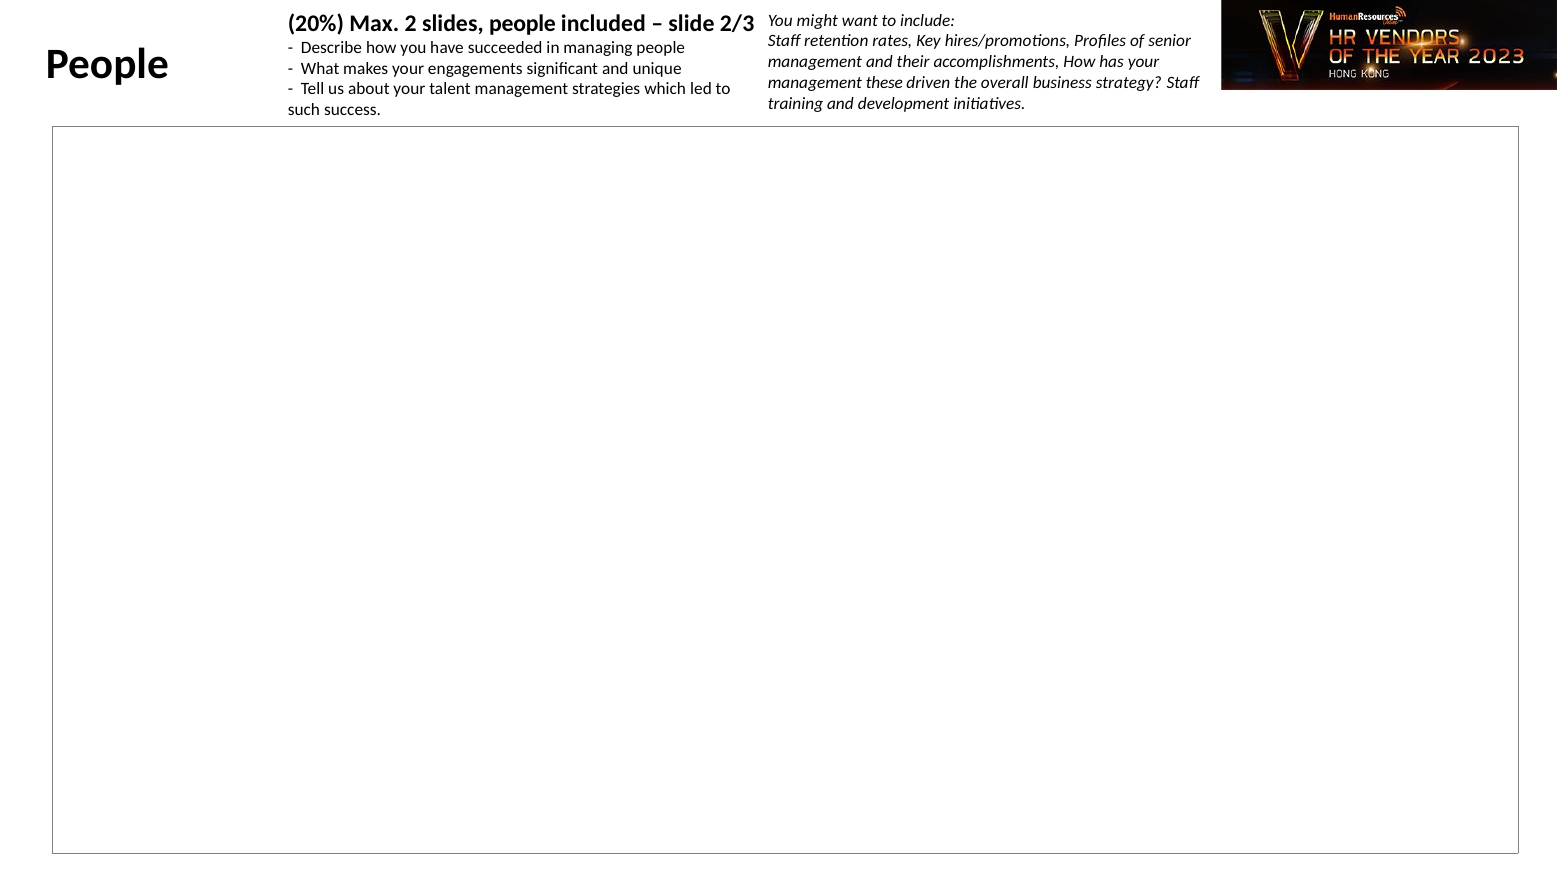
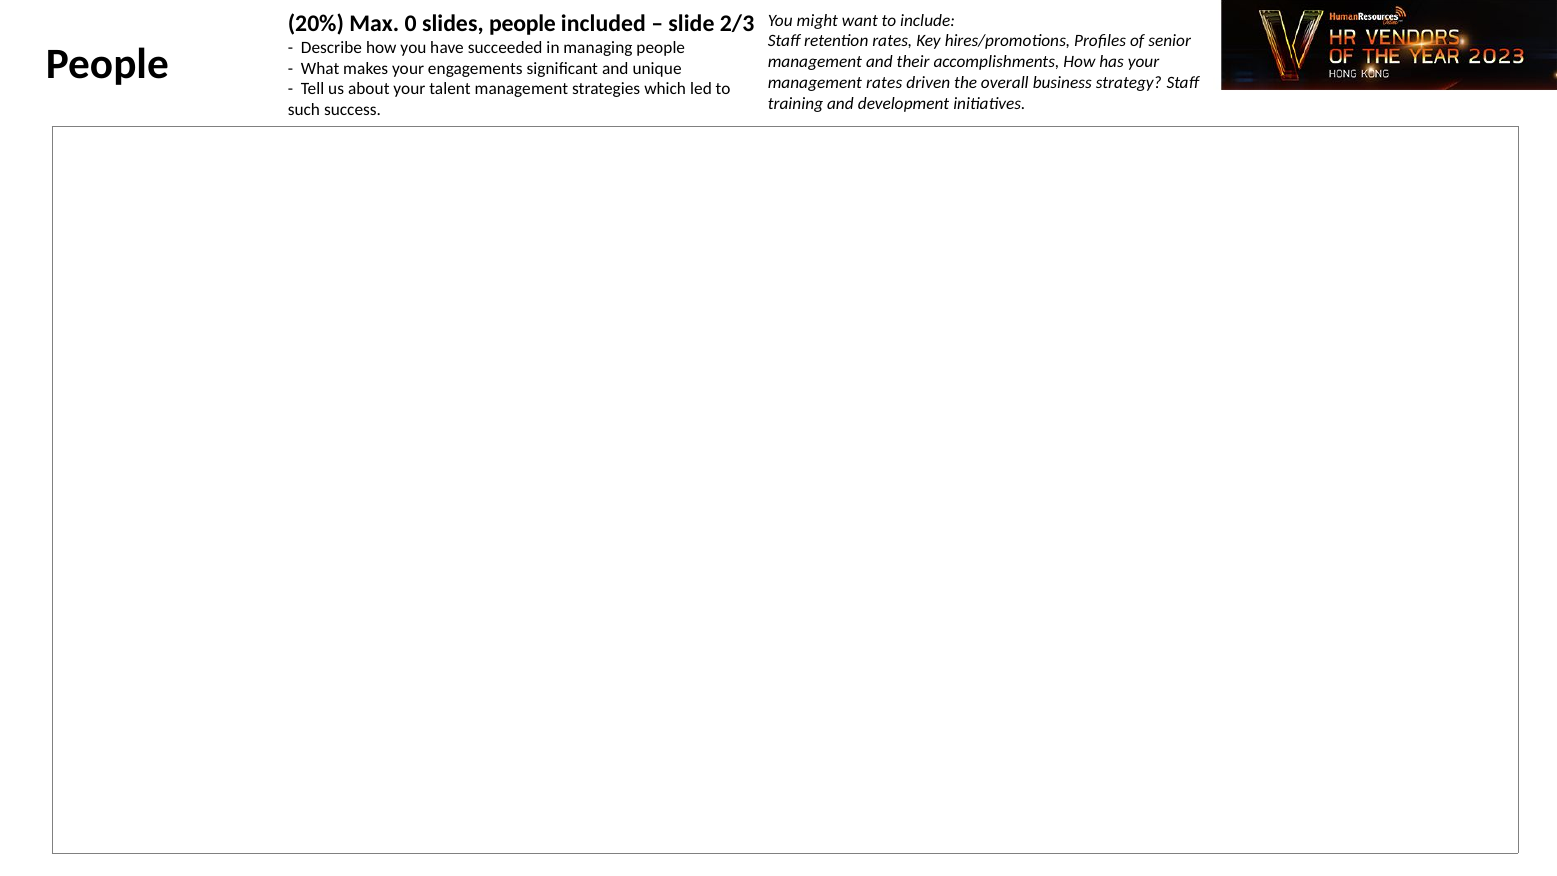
2: 2 -> 0 (411, 24)
management these: these -> rates (884, 83)
